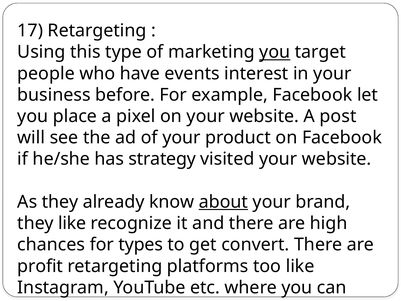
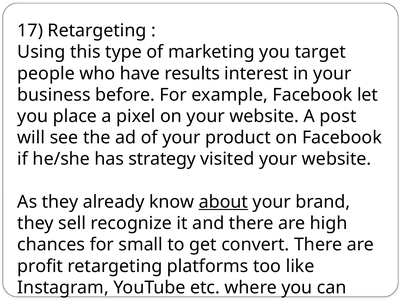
you underline: present -> none (275, 52)
events: events -> results (192, 73)
they like: like -> sell (72, 223)
types: types -> small (141, 245)
